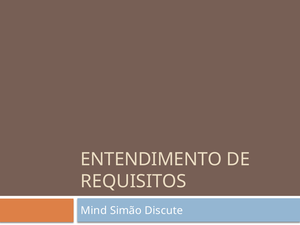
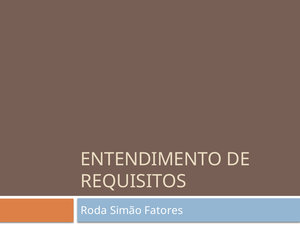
Mind: Mind -> Roda (94, 211)
Discute: Discute -> Fatores (164, 211)
